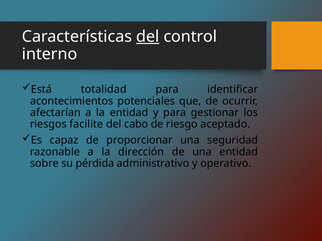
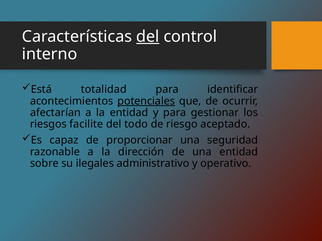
potenciales underline: none -> present (146, 101)
cabo: cabo -> todo (136, 124)
pérdida: pérdida -> ilegales (95, 164)
